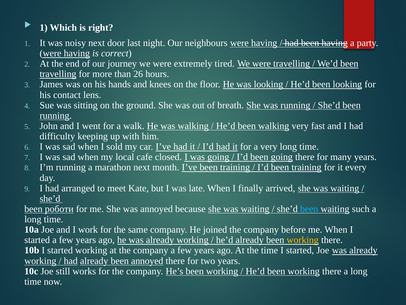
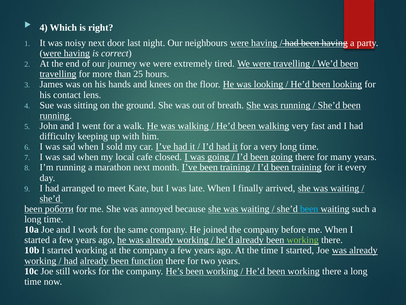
1: 1 -> 4 (44, 27)
26: 26 -> 25 (138, 74)
working colour: yellow -> light green (303, 240)
been annoyed: annoyed -> function (147, 260)
